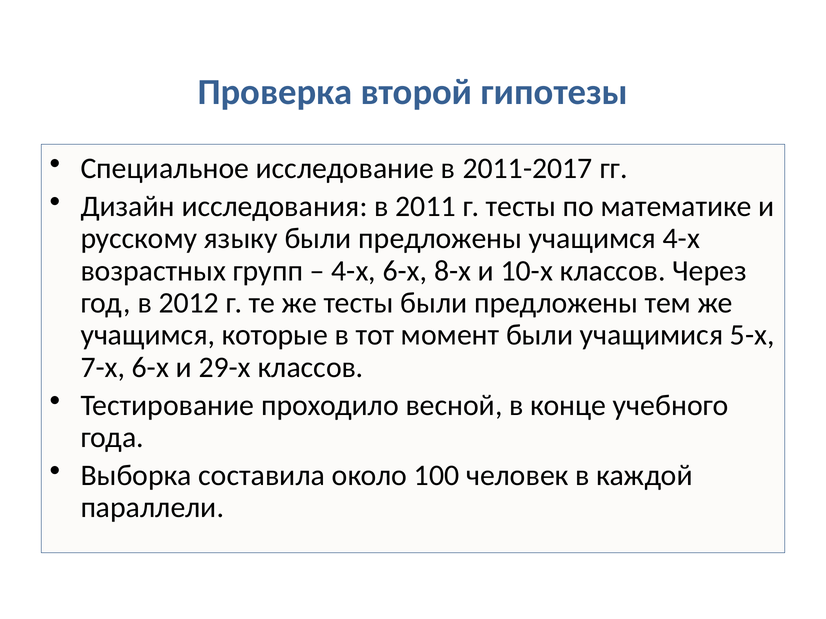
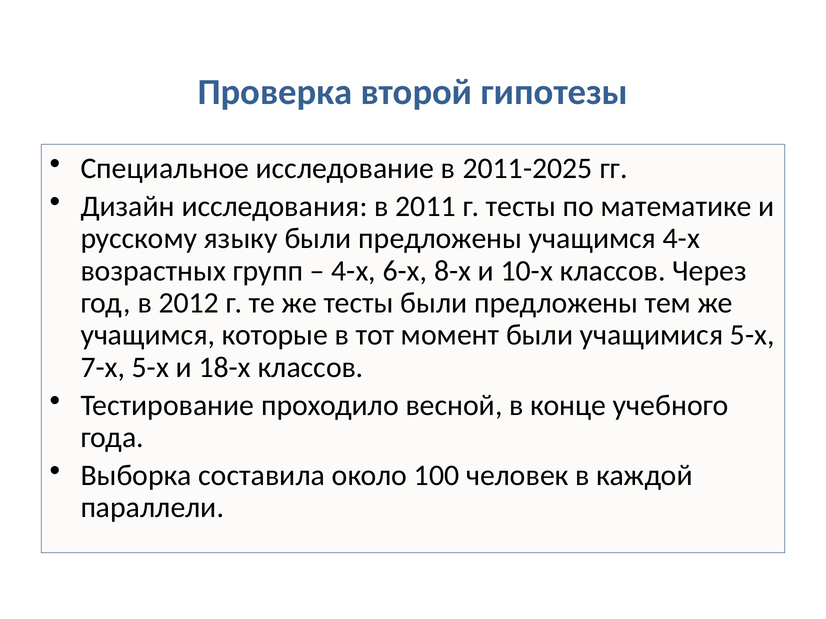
2011-2017: 2011-2017 -> 2011-2025 (528, 169)
7-х 6-х: 6-х -> 5-х (150, 368)
29-х: 29-х -> 18-х (225, 368)
